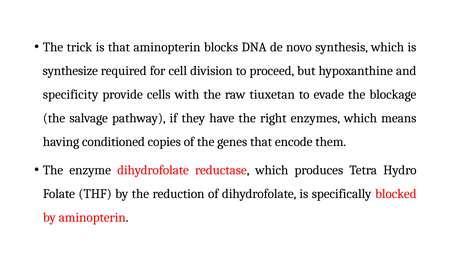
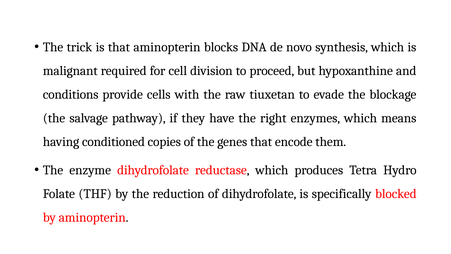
synthesize: synthesize -> malignant (70, 71)
specificity: specificity -> conditions (71, 94)
